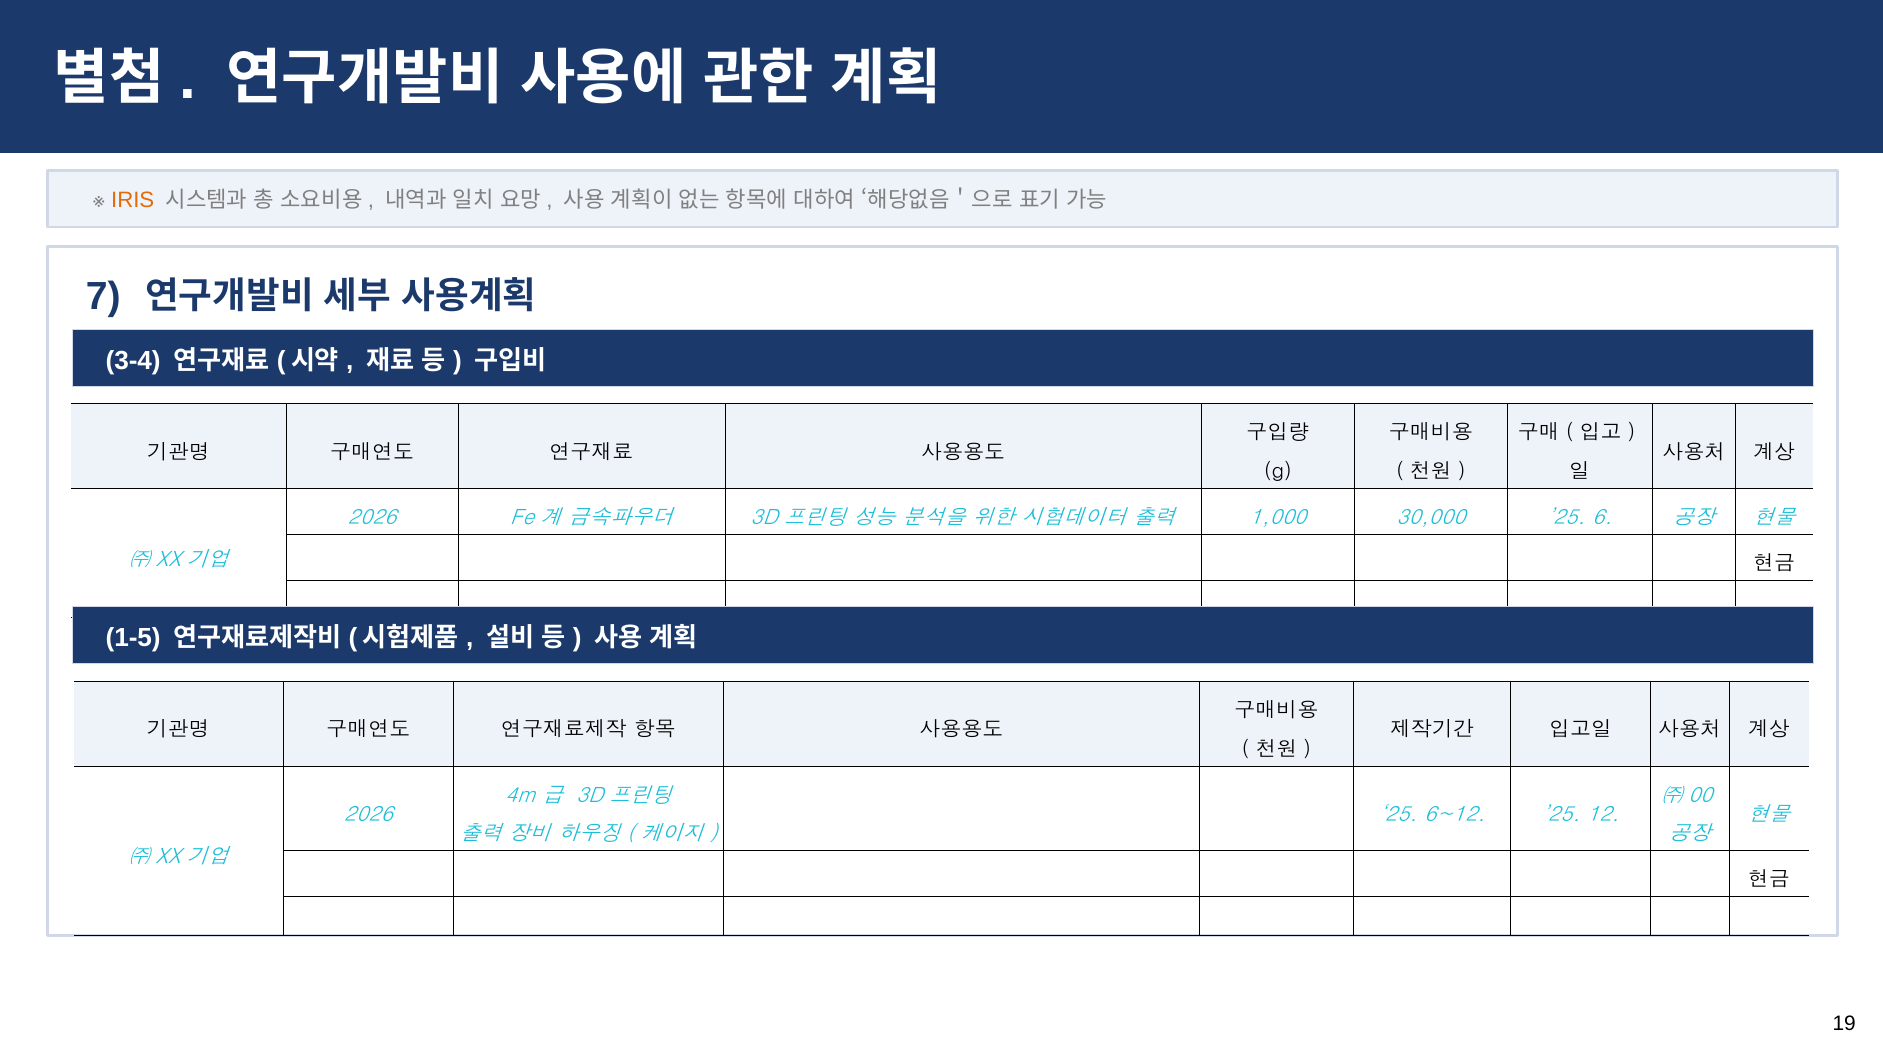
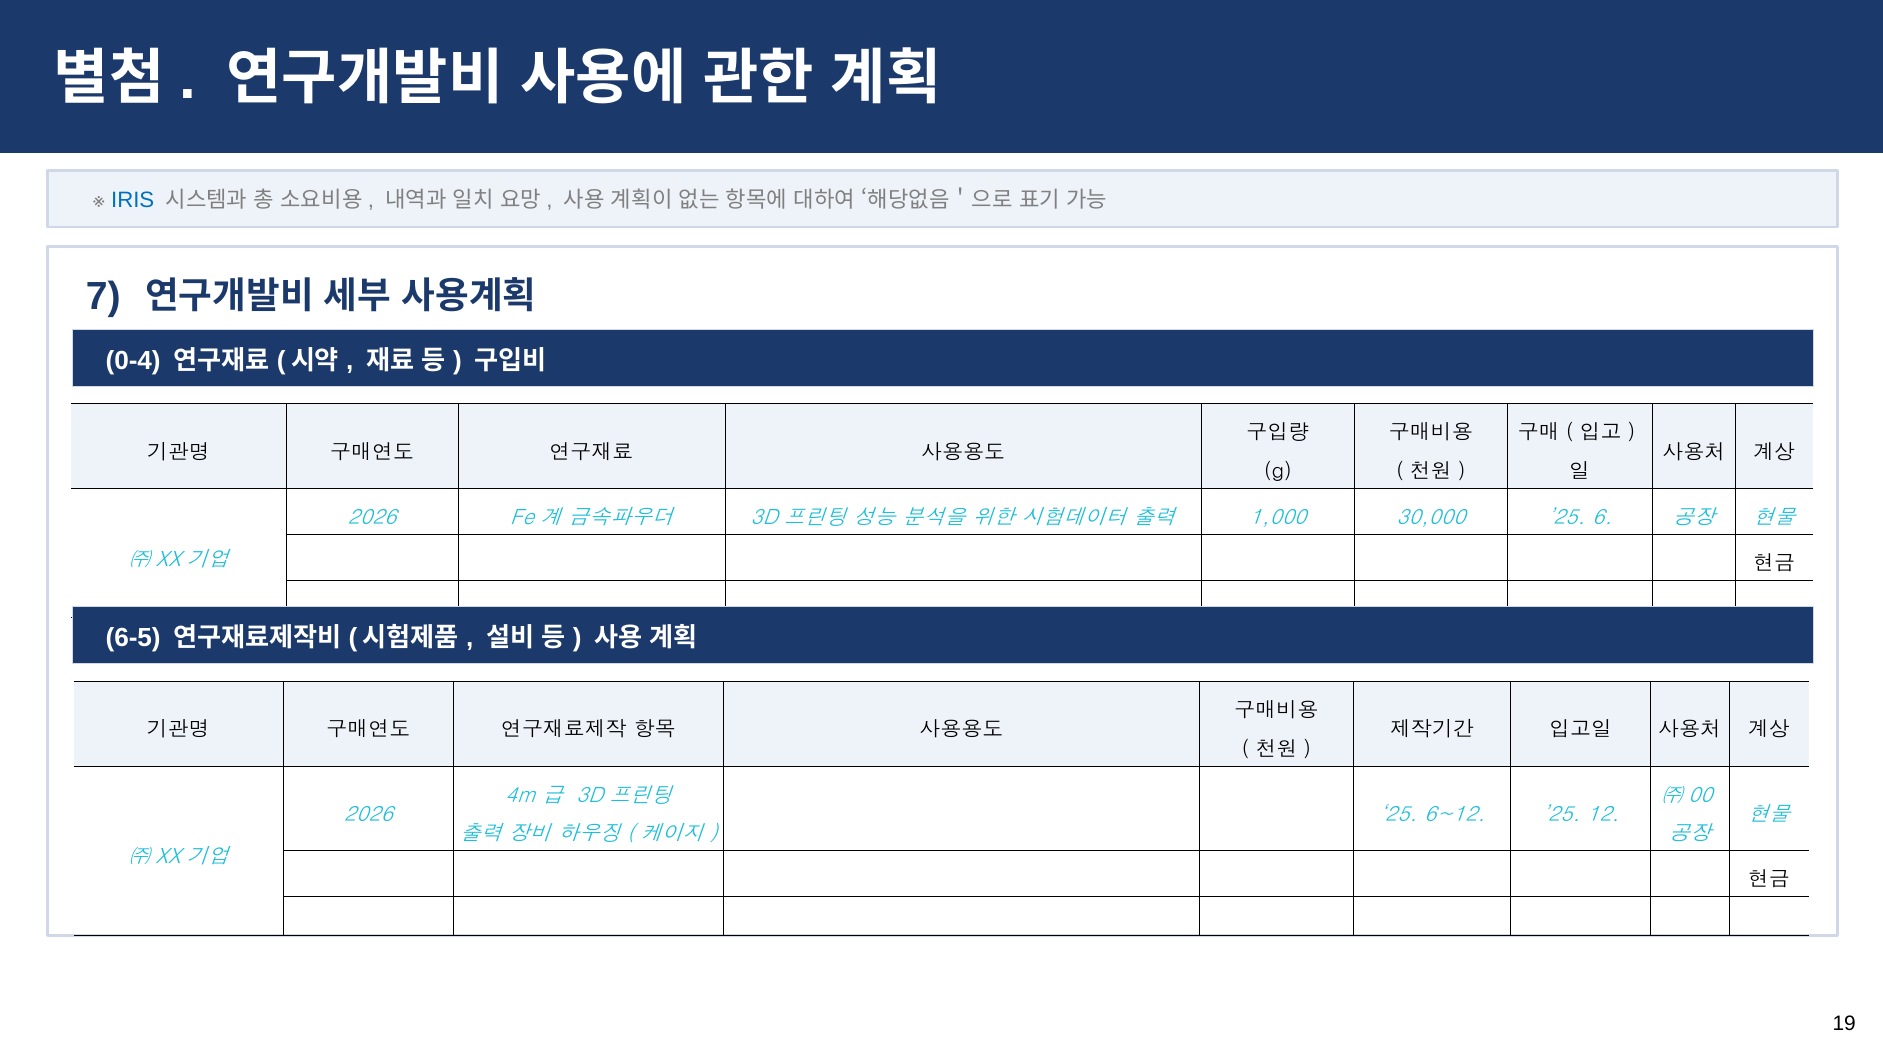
IRIS colour: orange -> blue (133, 200)
3-4: 3-4 -> 0-4 (133, 361)
1-5: 1-5 -> 6-5 (133, 638)
